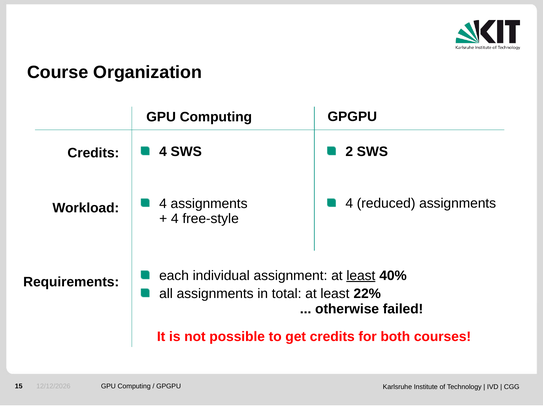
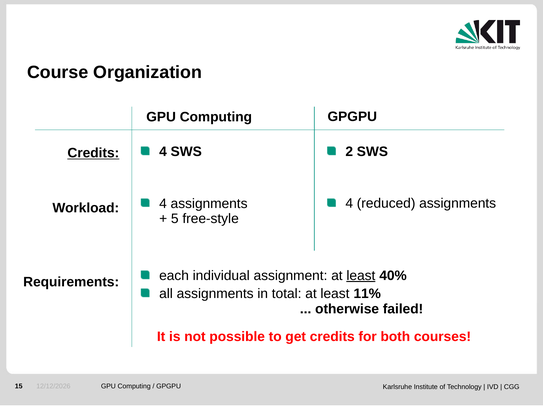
Credits underline: none -> present (93, 153)
4: 4 -> 5 (175, 219)
22%: 22% -> 11% (367, 294)
